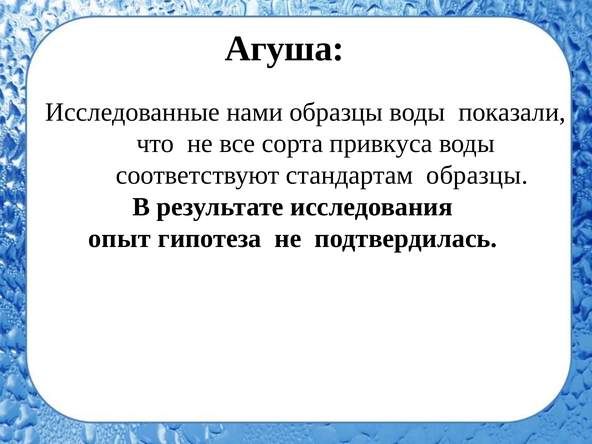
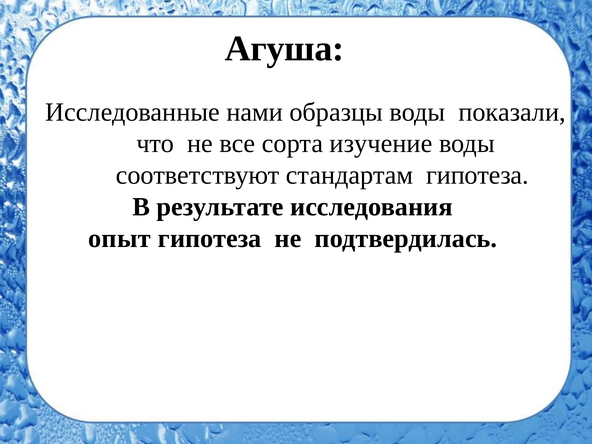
привкуса: привкуса -> изучение (381, 144)
стандартам образцы: образцы -> гипотеза (477, 175)
